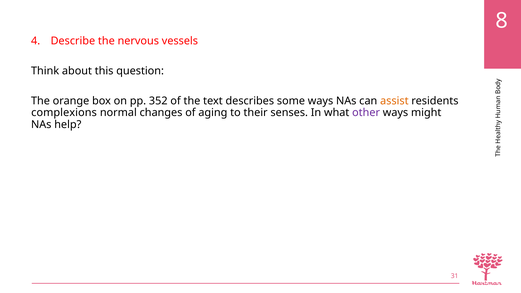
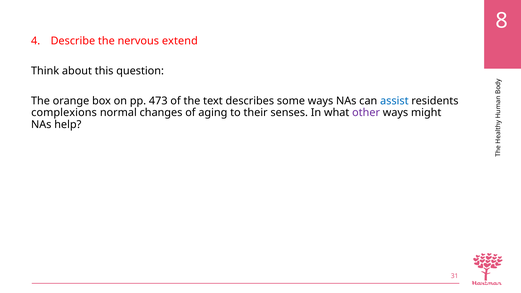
vessels: vessels -> extend (180, 41)
352: 352 -> 473 (158, 101)
assist colour: orange -> blue (394, 101)
